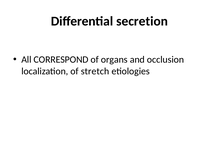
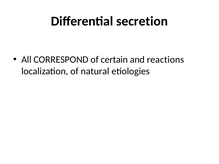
organs: organs -> certain (114, 60)
occlusion: occlusion -> reactions (165, 60)
stretch: stretch -> natural (95, 71)
